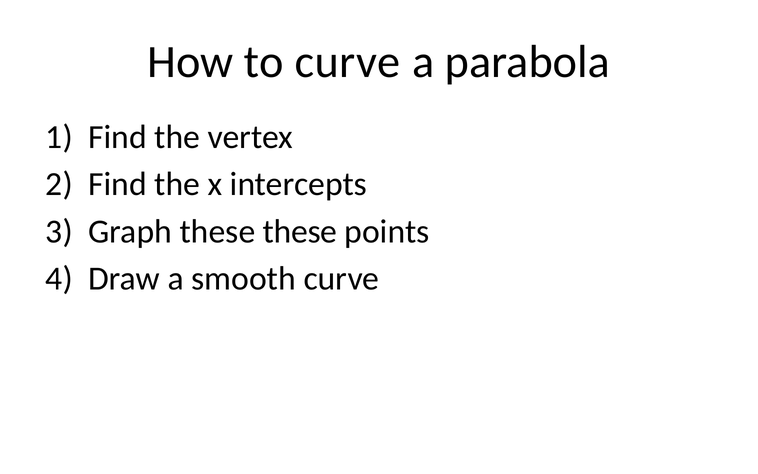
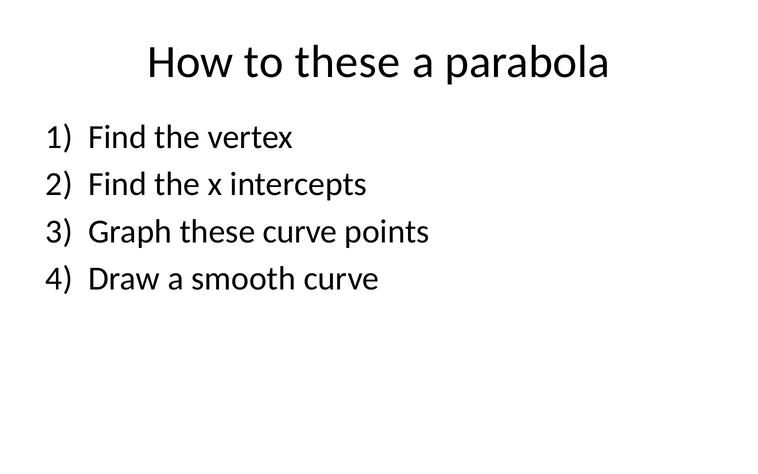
to curve: curve -> these (348, 62)
these these: these -> curve (300, 231)
